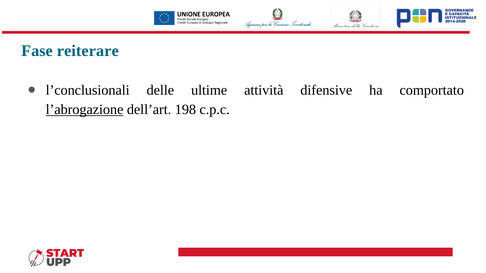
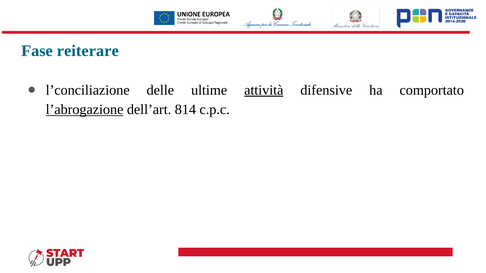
l’conclusionali: l’conclusionali -> l’conciliazione (88, 90)
attività underline: none -> present (264, 90)
198: 198 -> 814 (185, 110)
